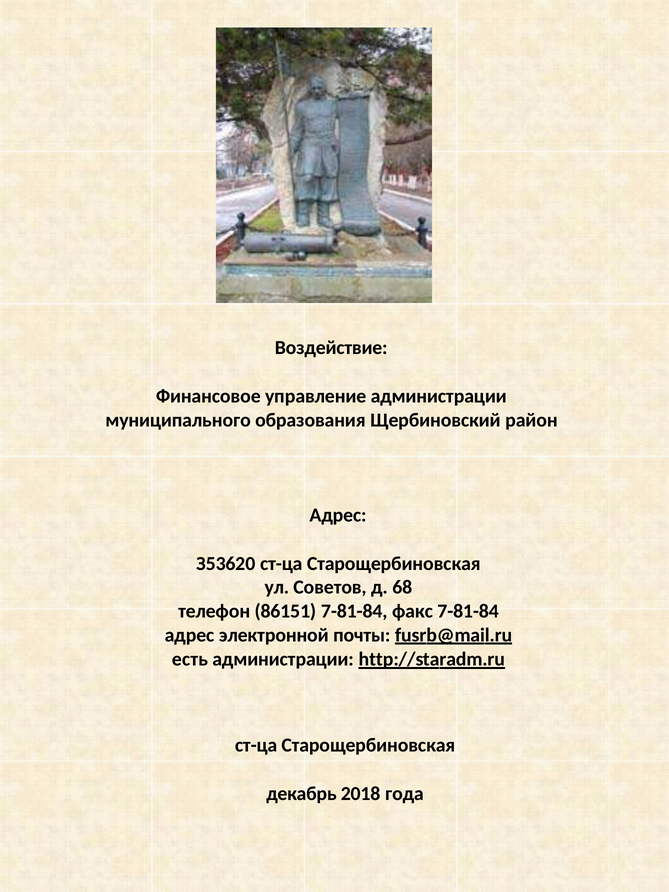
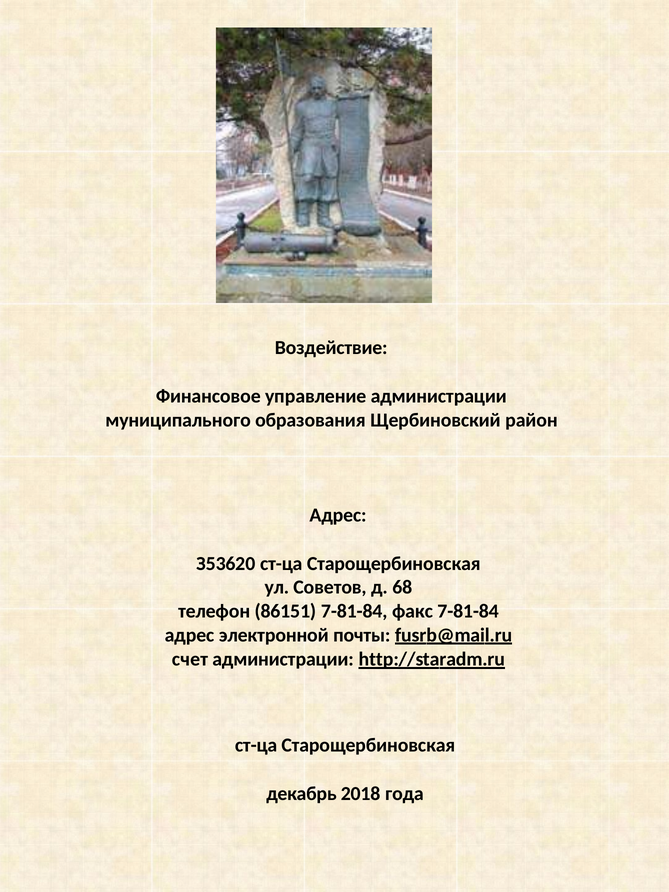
есть: есть -> счет (190, 659)
